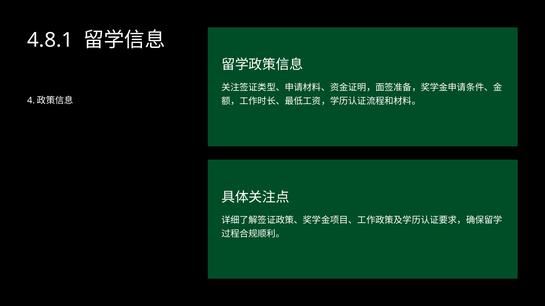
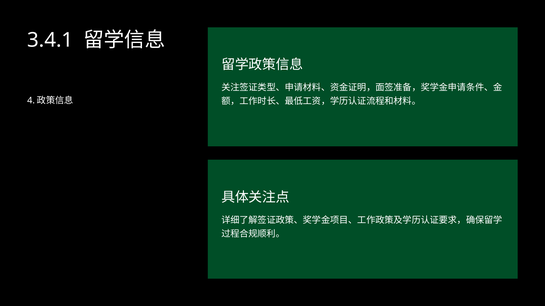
4.8.1: 4.8.1 -> 3.4.1 (50, 40)
